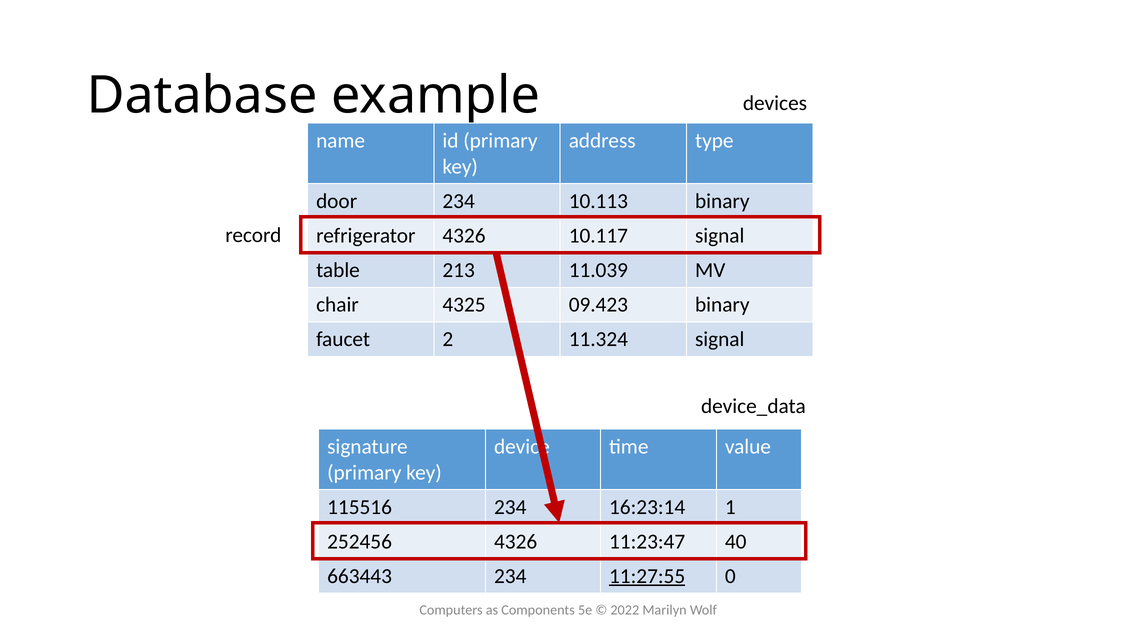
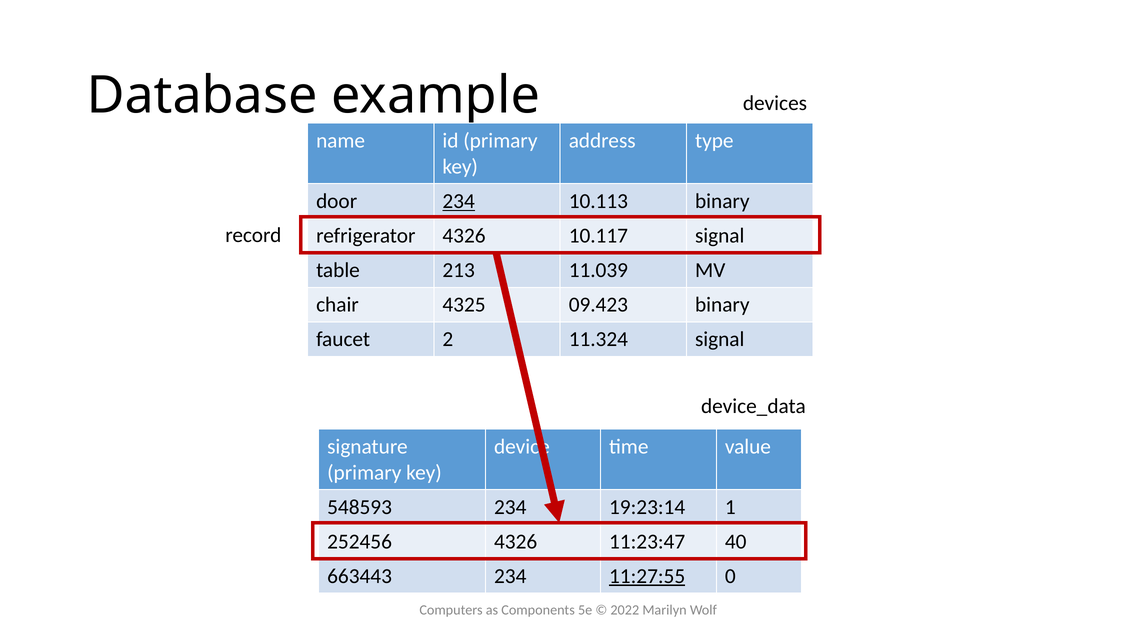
234 underline: none -> present (459, 201)
115516: 115516 -> 548593 (360, 507)
16:23:14: 16:23:14 -> 19:23:14 (647, 507)
